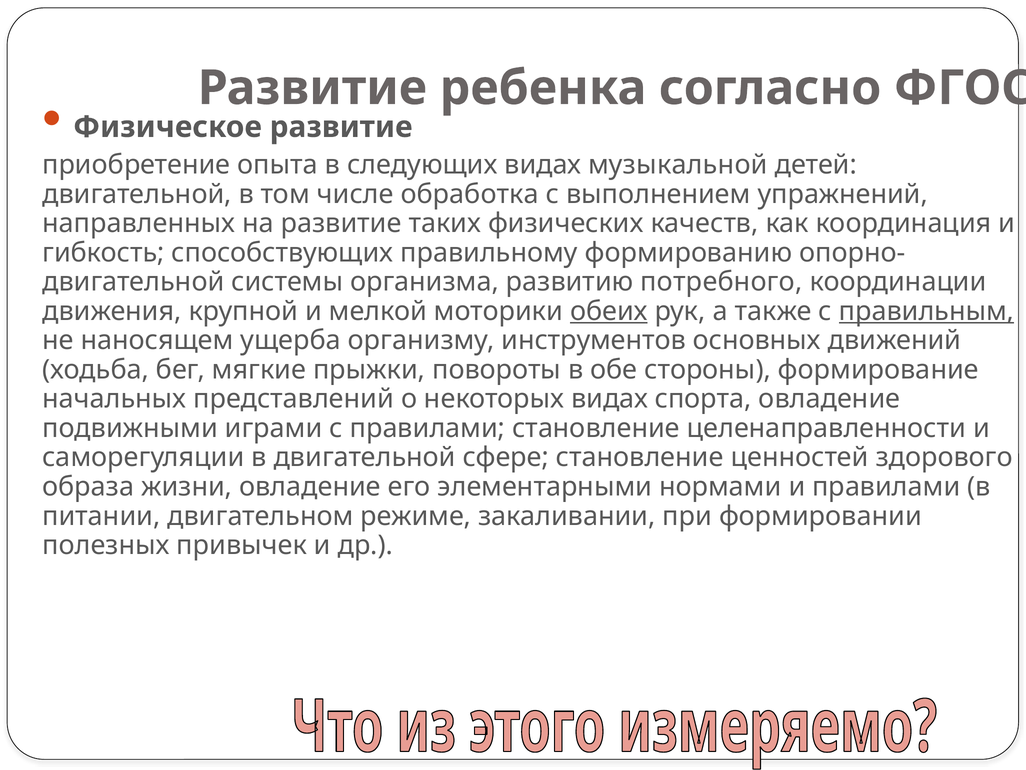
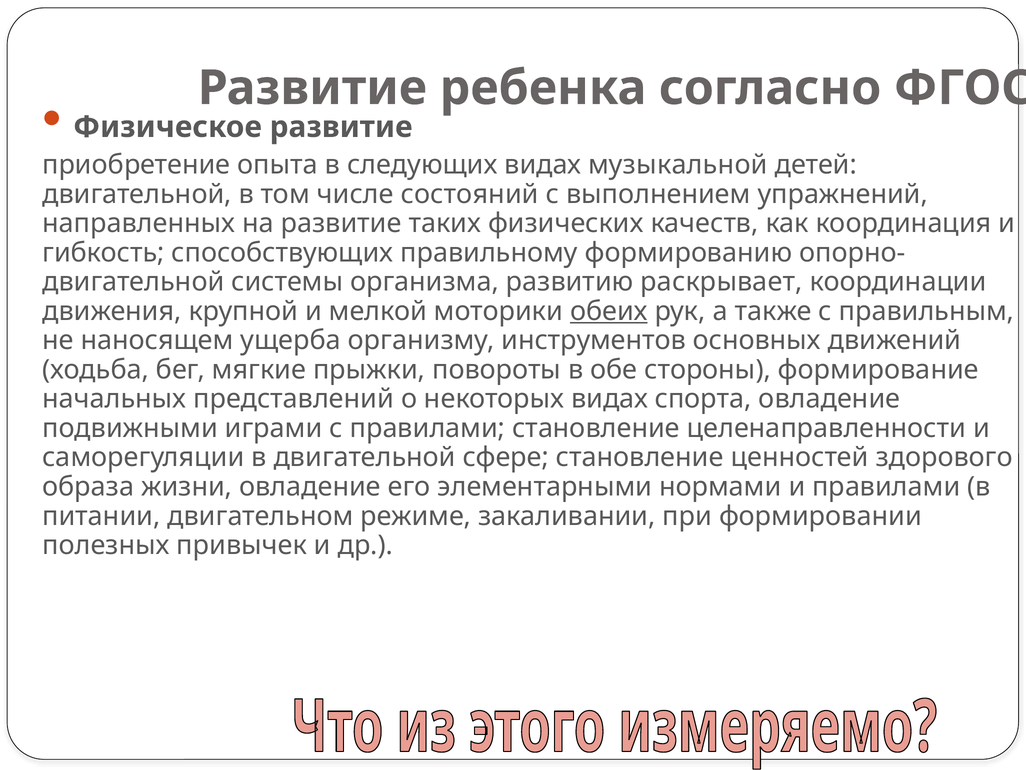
обработка: обработка -> состояний (470, 194)
потребного: потребного -> раскрывает (721, 282)
правильным underline: present -> none (926, 311)
